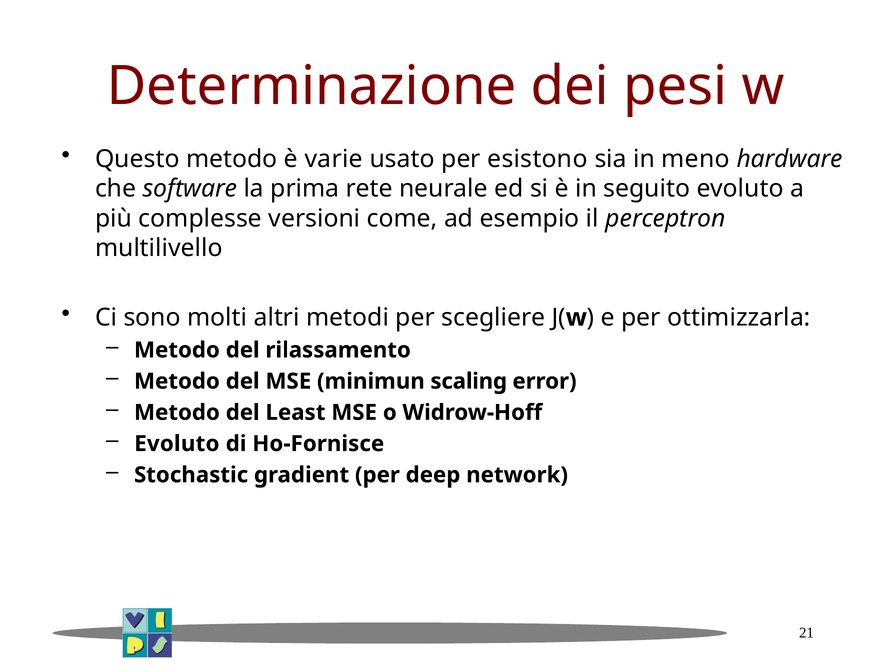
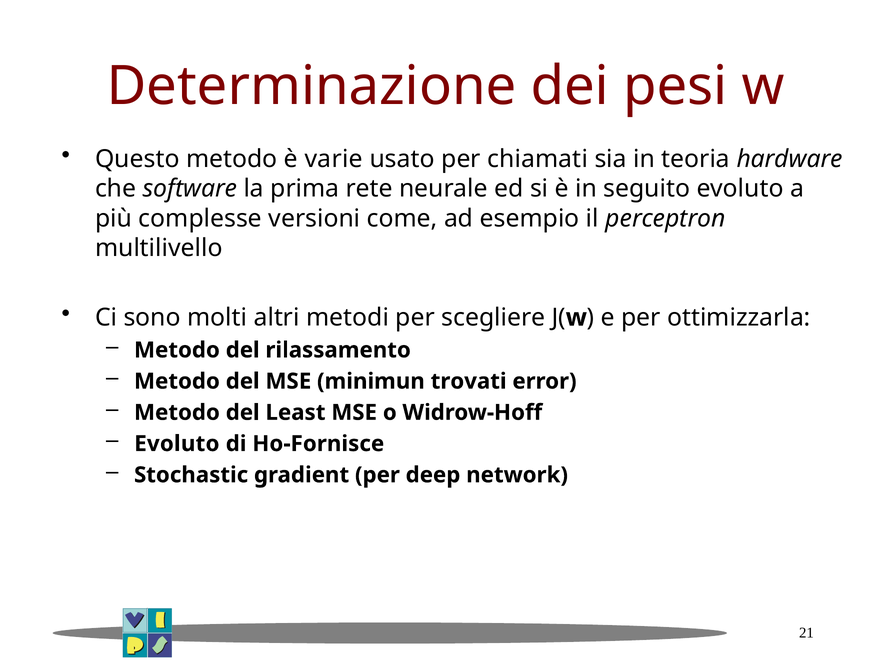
esistono: esistono -> chiamati (538, 159)
meno: meno -> teoria (696, 159)
scaling: scaling -> trovati (469, 381)
